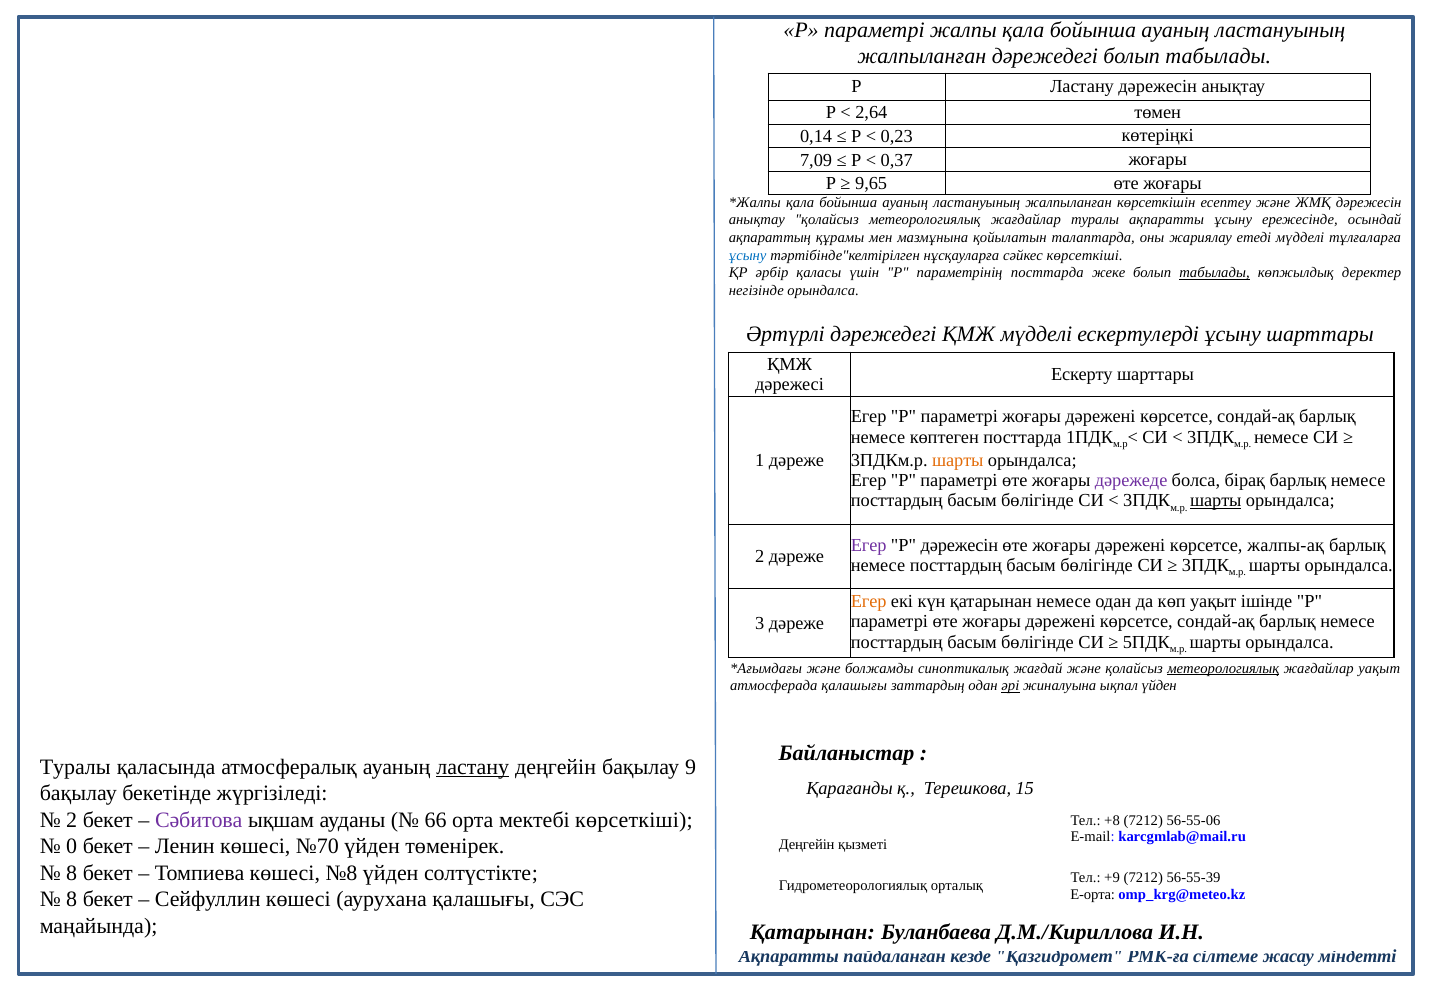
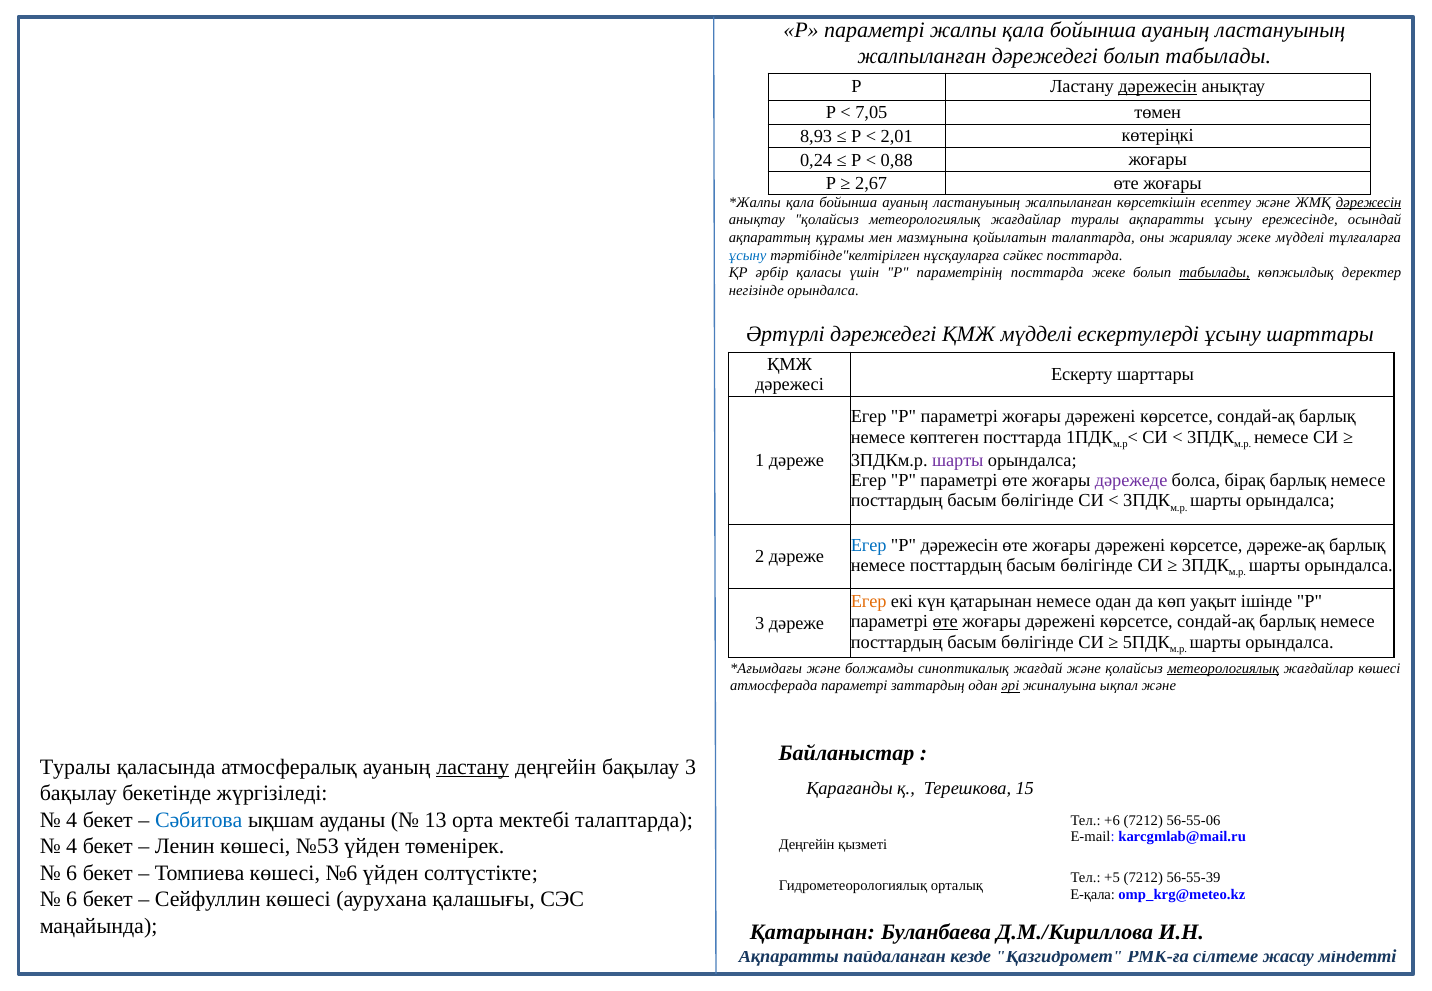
дәрежесін underline: none -> present (1158, 87)
2,64: 2,64 -> 7,05 (871, 113)
0,14: 0,14 -> 8,93 (816, 137)
0,23: 0,23 -> 2,01 (897, 137)
7,09: 7,09 -> 0,24 (816, 160)
0,37: 0,37 -> 0,88 (897, 160)
9,65: 9,65 -> 2,67 (871, 184)
дәрежесін underline: none -> present (1369, 202)
жариялау етеді: етеді -> жеке (1254, 238)
сәйкес көрсеткіші: көрсеткіші -> посттарда (1085, 255)
шарты colour: orange -> purple (958, 460)
шарты underline: present -> none (1216, 501)
Егер colour: purple -> blue (869, 545)
жалпы-ақ: жалпы-ақ -> дәреже-ақ (1286, 545)
өте underline: none -> present (945, 622)
жағдайлар уақыт: уақыт -> көшесі (1379, 668)
атмосферада қалашығы: қалашығы -> параметрі (854, 686)
ықпал үйден: үйден -> және (1159, 686)
бақылау 9: 9 -> 3 (691, 768)
2: 2 -> 4 (72, 820)
Сәбитова colour: purple -> blue (199, 820)
66: 66 -> 13 (436, 820)
мектебі көрсеткіші: көрсеткіші -> талаптарда (634, 820)
+8: +8 -> +6 (1112, 821)
0: 0 -> 4 (72, 847)
№70: №70 -> №53 (317, 847)
8: 8 -> 6 (72, 873)
№8: №8 -> №6 (342, 873)
+9: +9 -> +5 (1112, 878)
E-орта: E-орта -> E-қала (1093, 895)
8: 8 -> 6 (72, 900)
